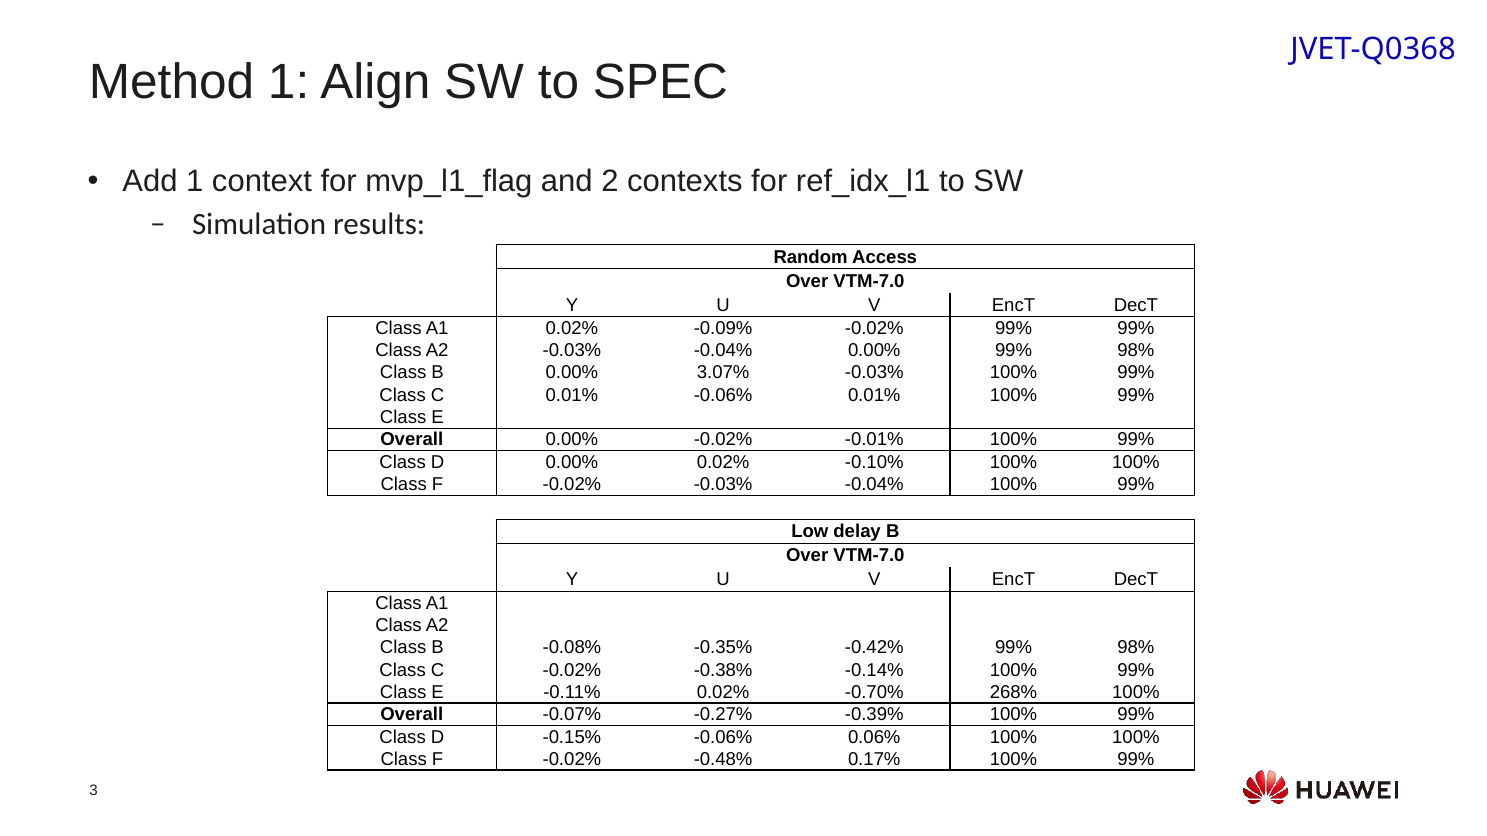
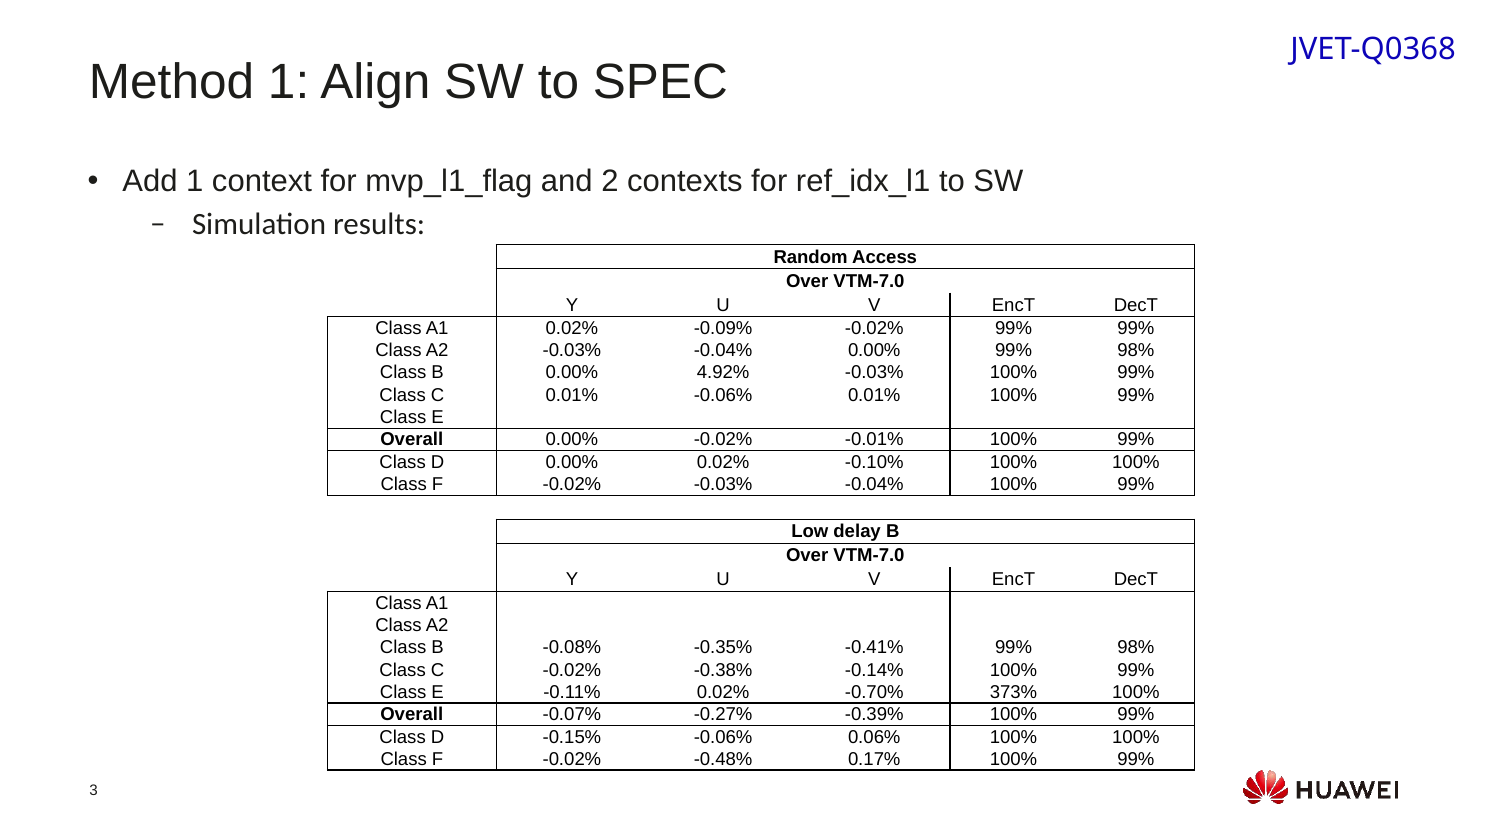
3.07%: 3.07% -> 4.92% (723, 373)
-0.42%: -0.42% -> -0.41% (874, 648)
268%: 268% -> 373% (1014, 692)
